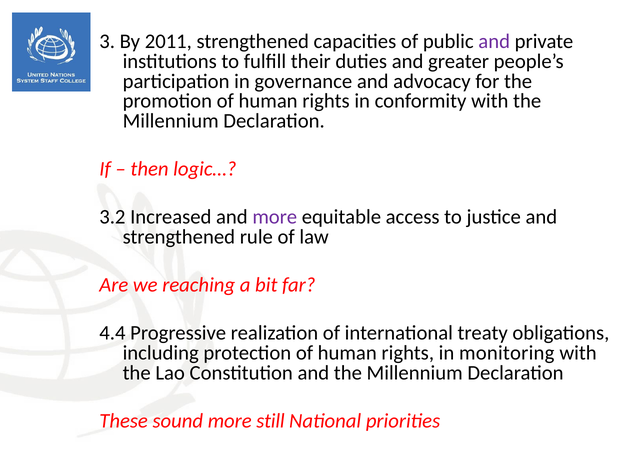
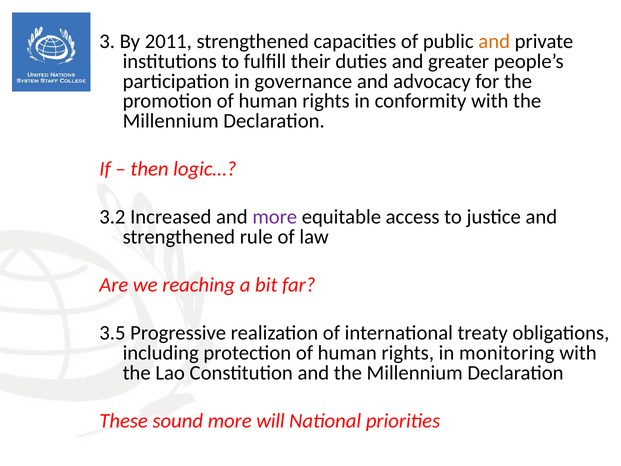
and colour: purple -> orange (494, 41)
4.4: 4.4 -> 3.5 (112, 333)
still: still -> will (270, 421)
